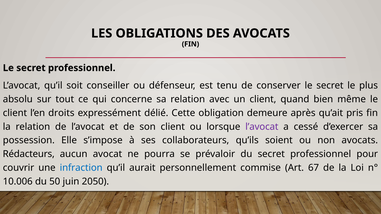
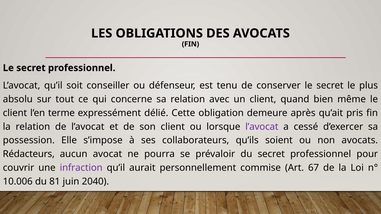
droits: droits -> terme (61, 113)
infraction colour: blue -> purple (81, 168)
50: 50 -> 81 (55, 182)
2050: 2050 -> 2040 (95, 182)
